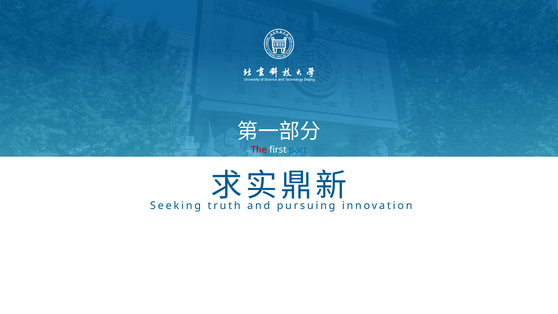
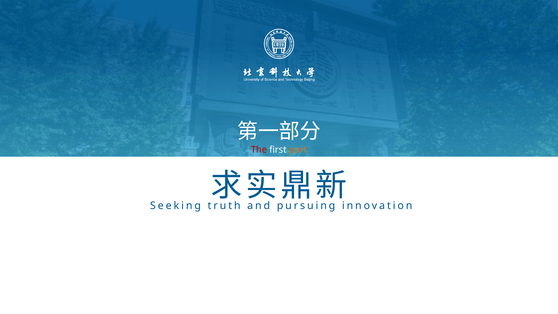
part colour: blue -> orange (298, 150)
